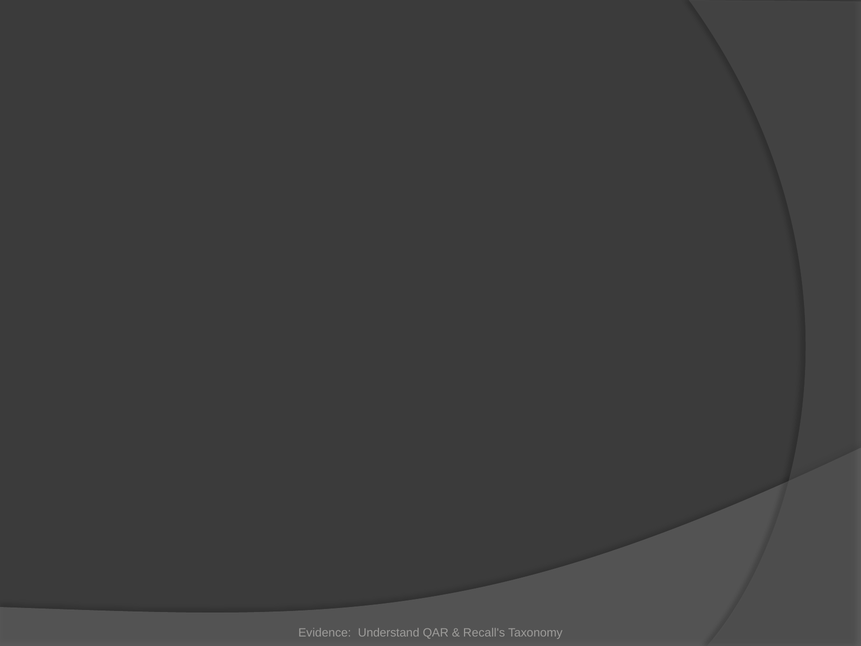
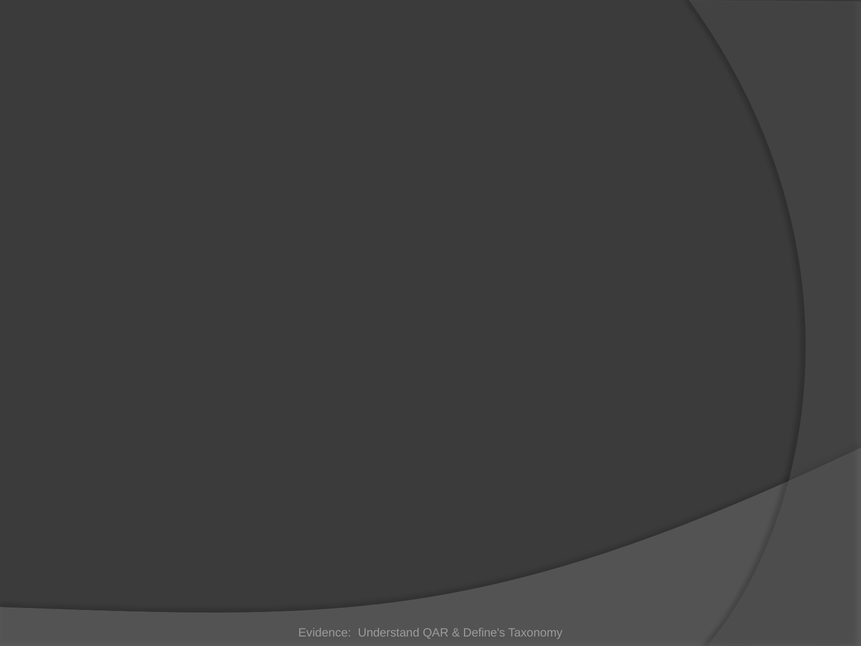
Recall's: Recall's -> Define's (484, 633)
